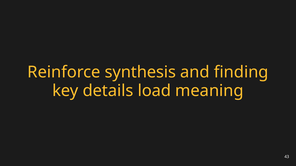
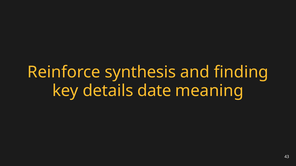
load: load -> date (154, 91)
